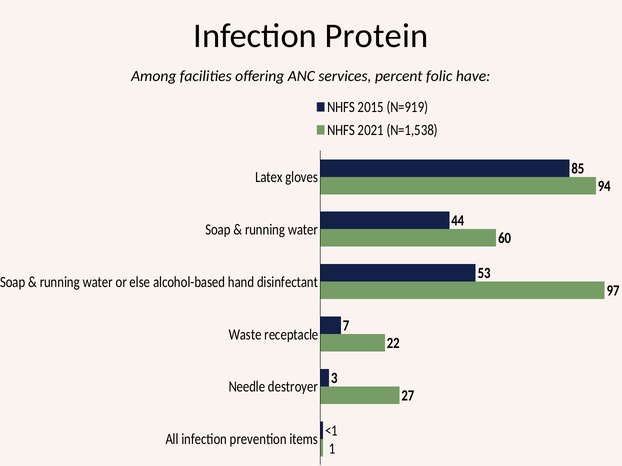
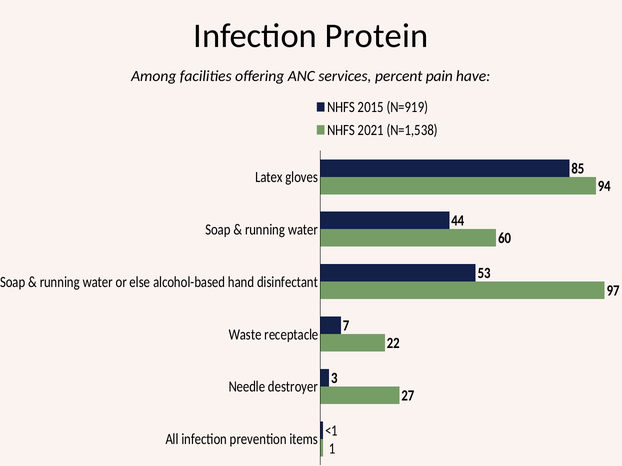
folic: folic -> pain (439, 76)
